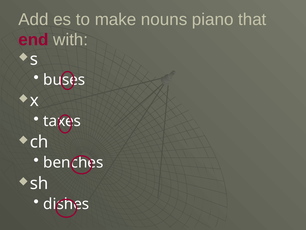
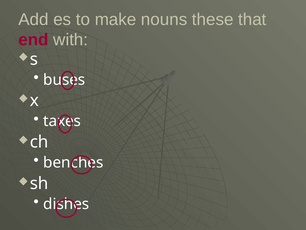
piano: piano -> these (213, 19)
